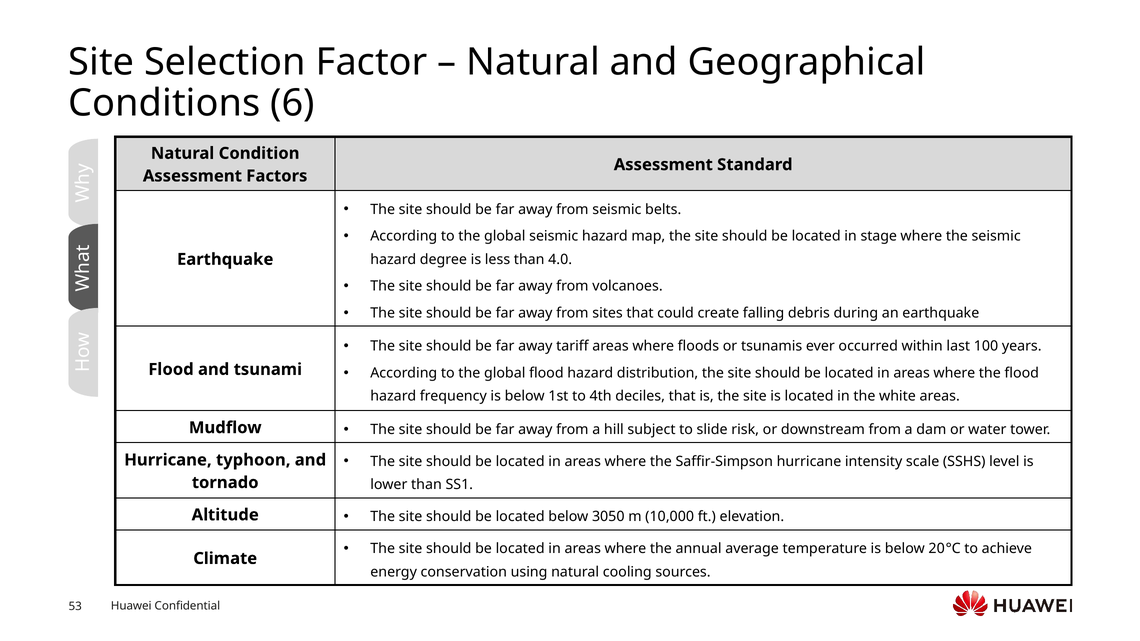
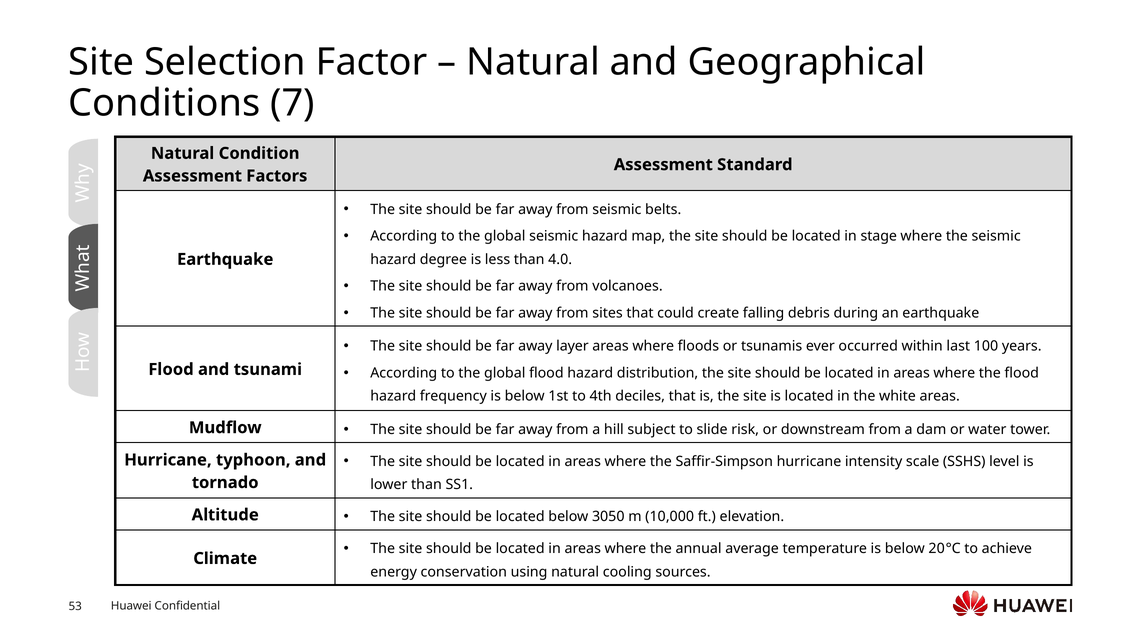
6: 6 -> 7 (292, 103)
tariff: tariff -> layer (572, 346)
